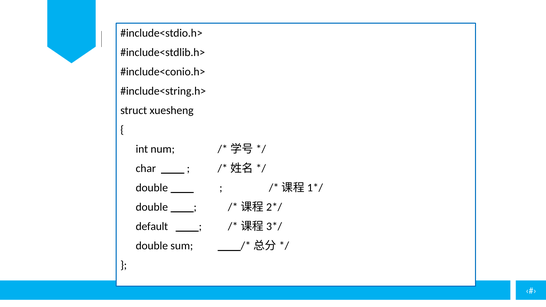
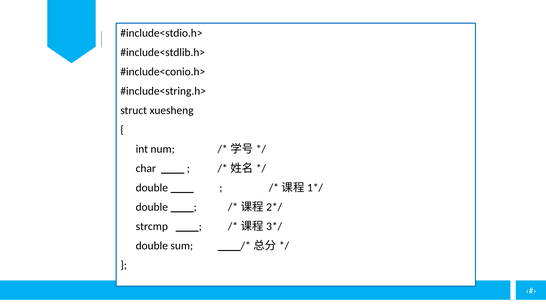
default: default -> strcmp (152, 226)
